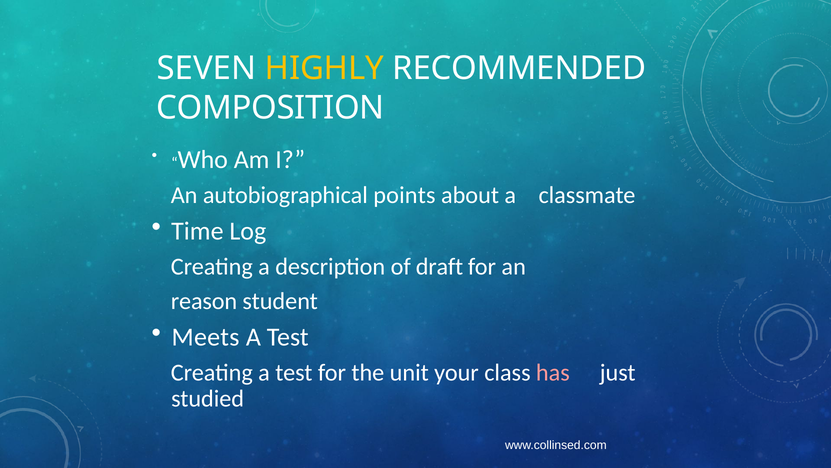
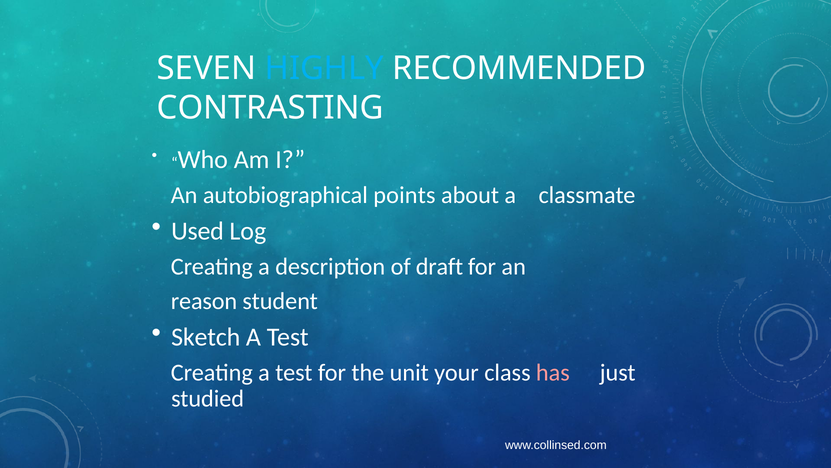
HIGHLY colour: yellow -> light blue (324, 68)
COMPOSITION: COMPOSITION -> CONTRASTING (270, 108)
Time: Time -> Used (197, 231)
Meets: Meets -> Sketch (206, 337)
